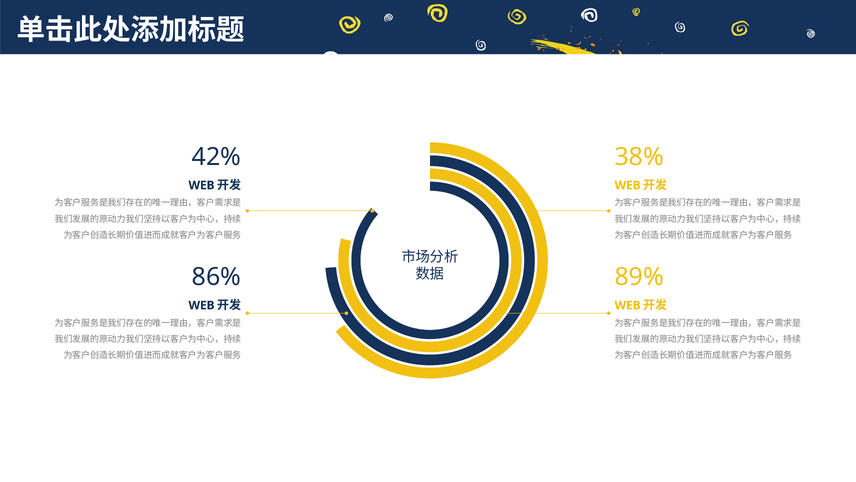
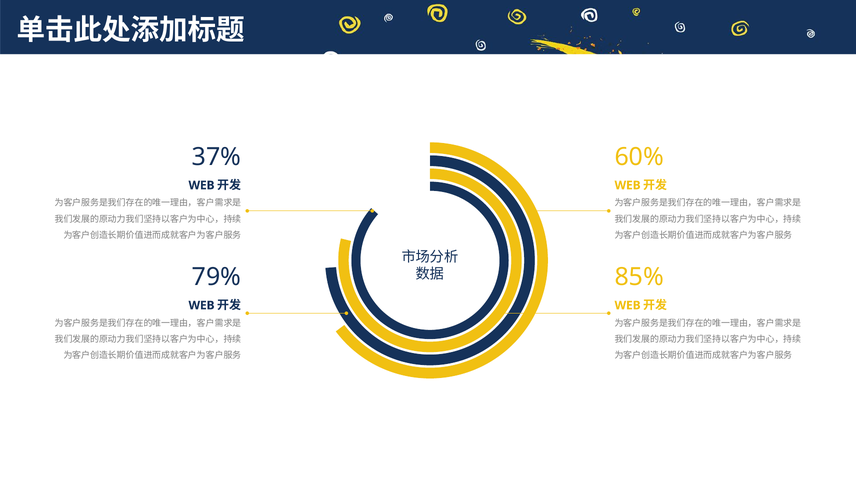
42%: 42% -> 37% (217, 157)
38%: 38% -> 60% (639, 157)
86%: 86% -> 79% (217, 277)
89%: 89% -> 85% (639, 277)
